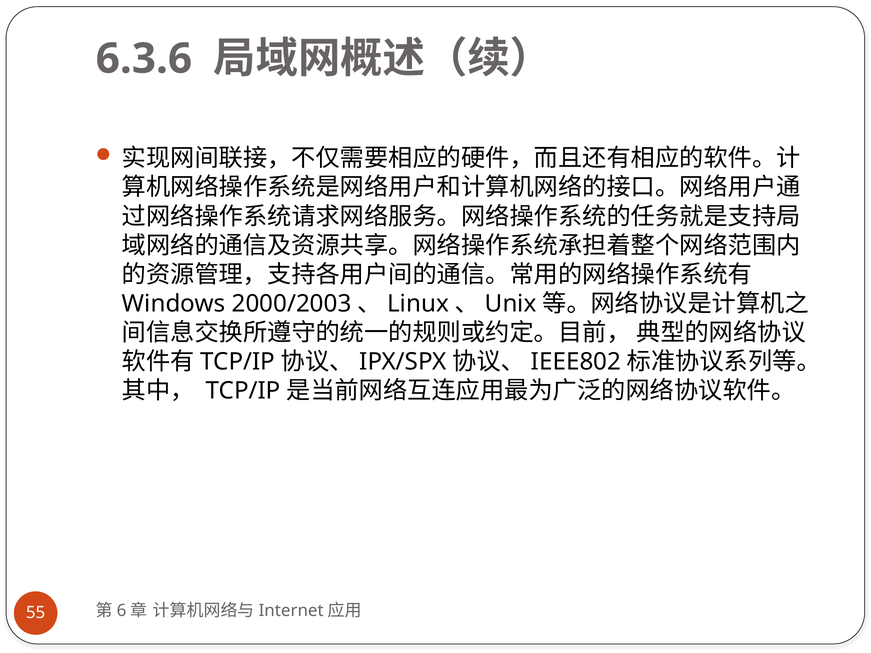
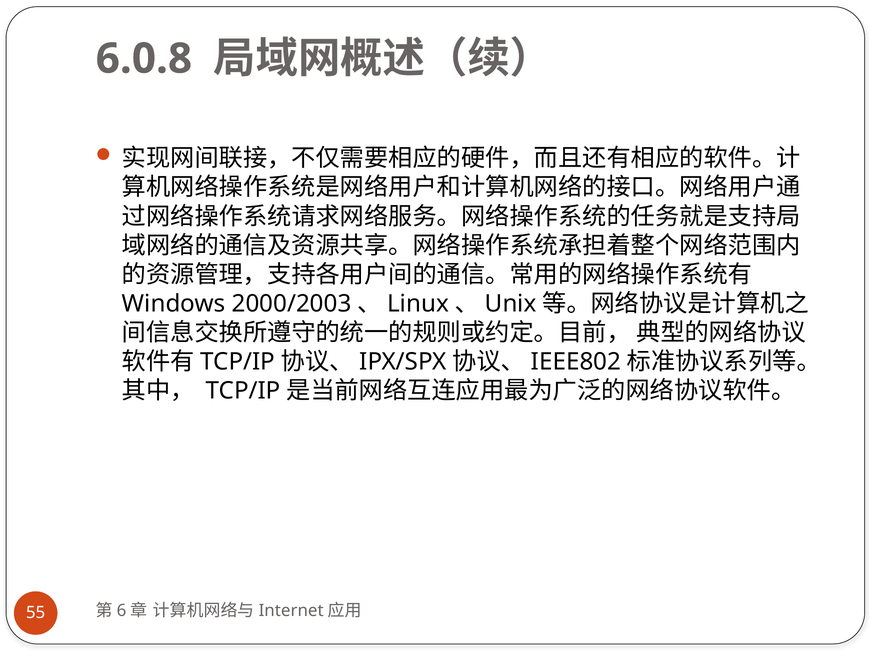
6.3.6: 6.3.6 -> 6.0.8 (144, 59)
